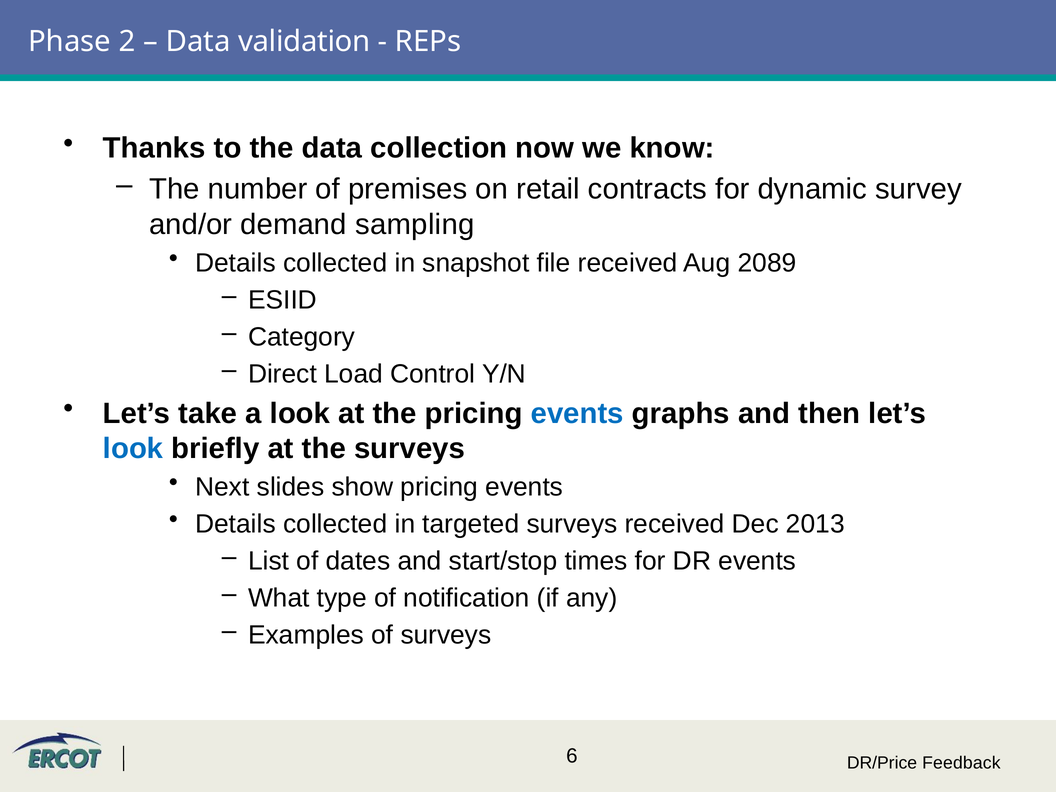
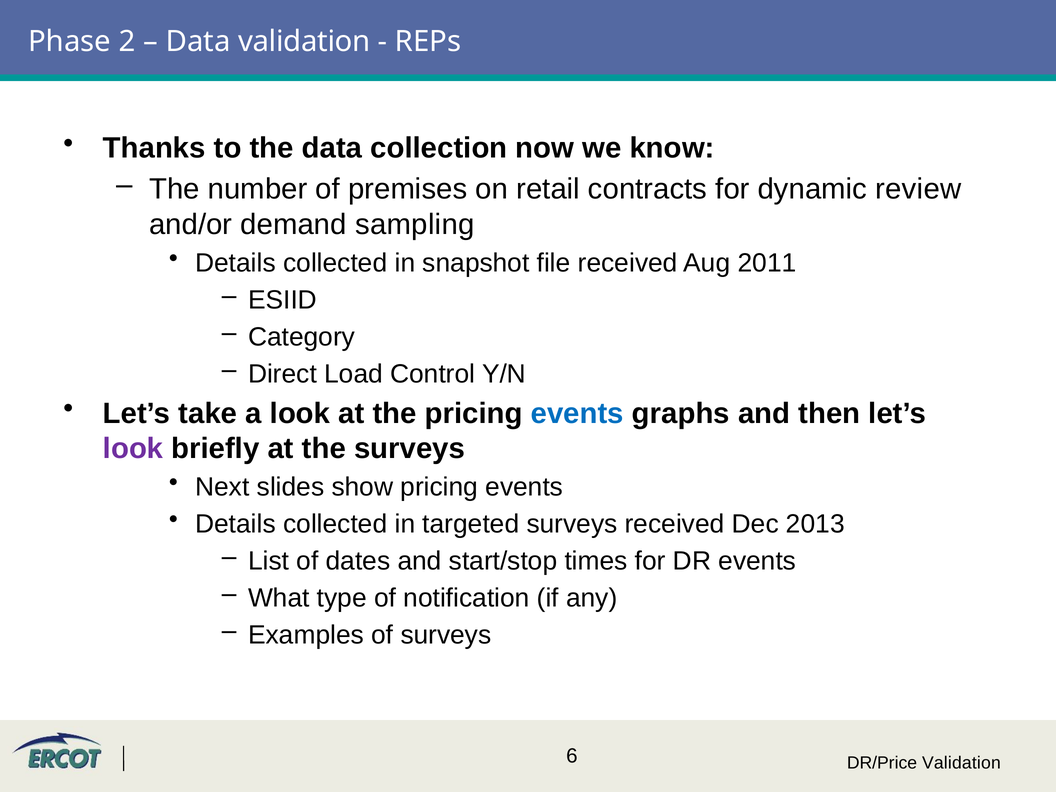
survey: survey -> review (918, 189)
2089: 2089 -> 2011 (767, 263)
look colour: blue -> purple (133, 449)
DR/Price Feedback: Feedback -> Validation (961, 763)
